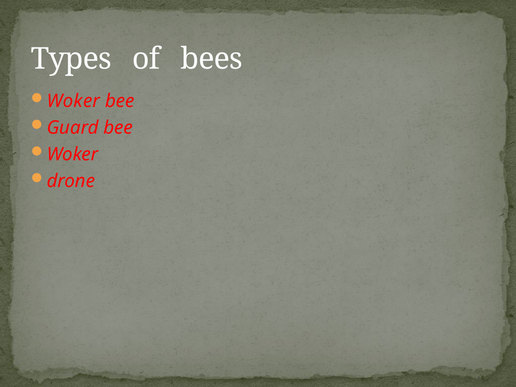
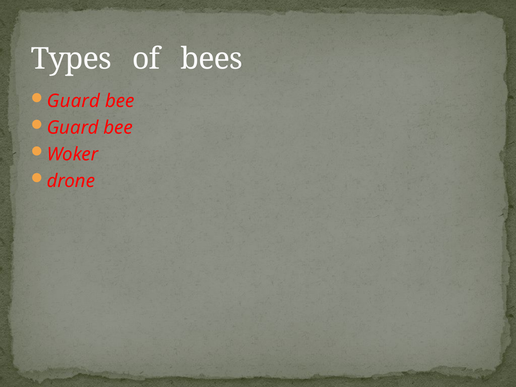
Woker: Woker -> Guard (73, 101)
